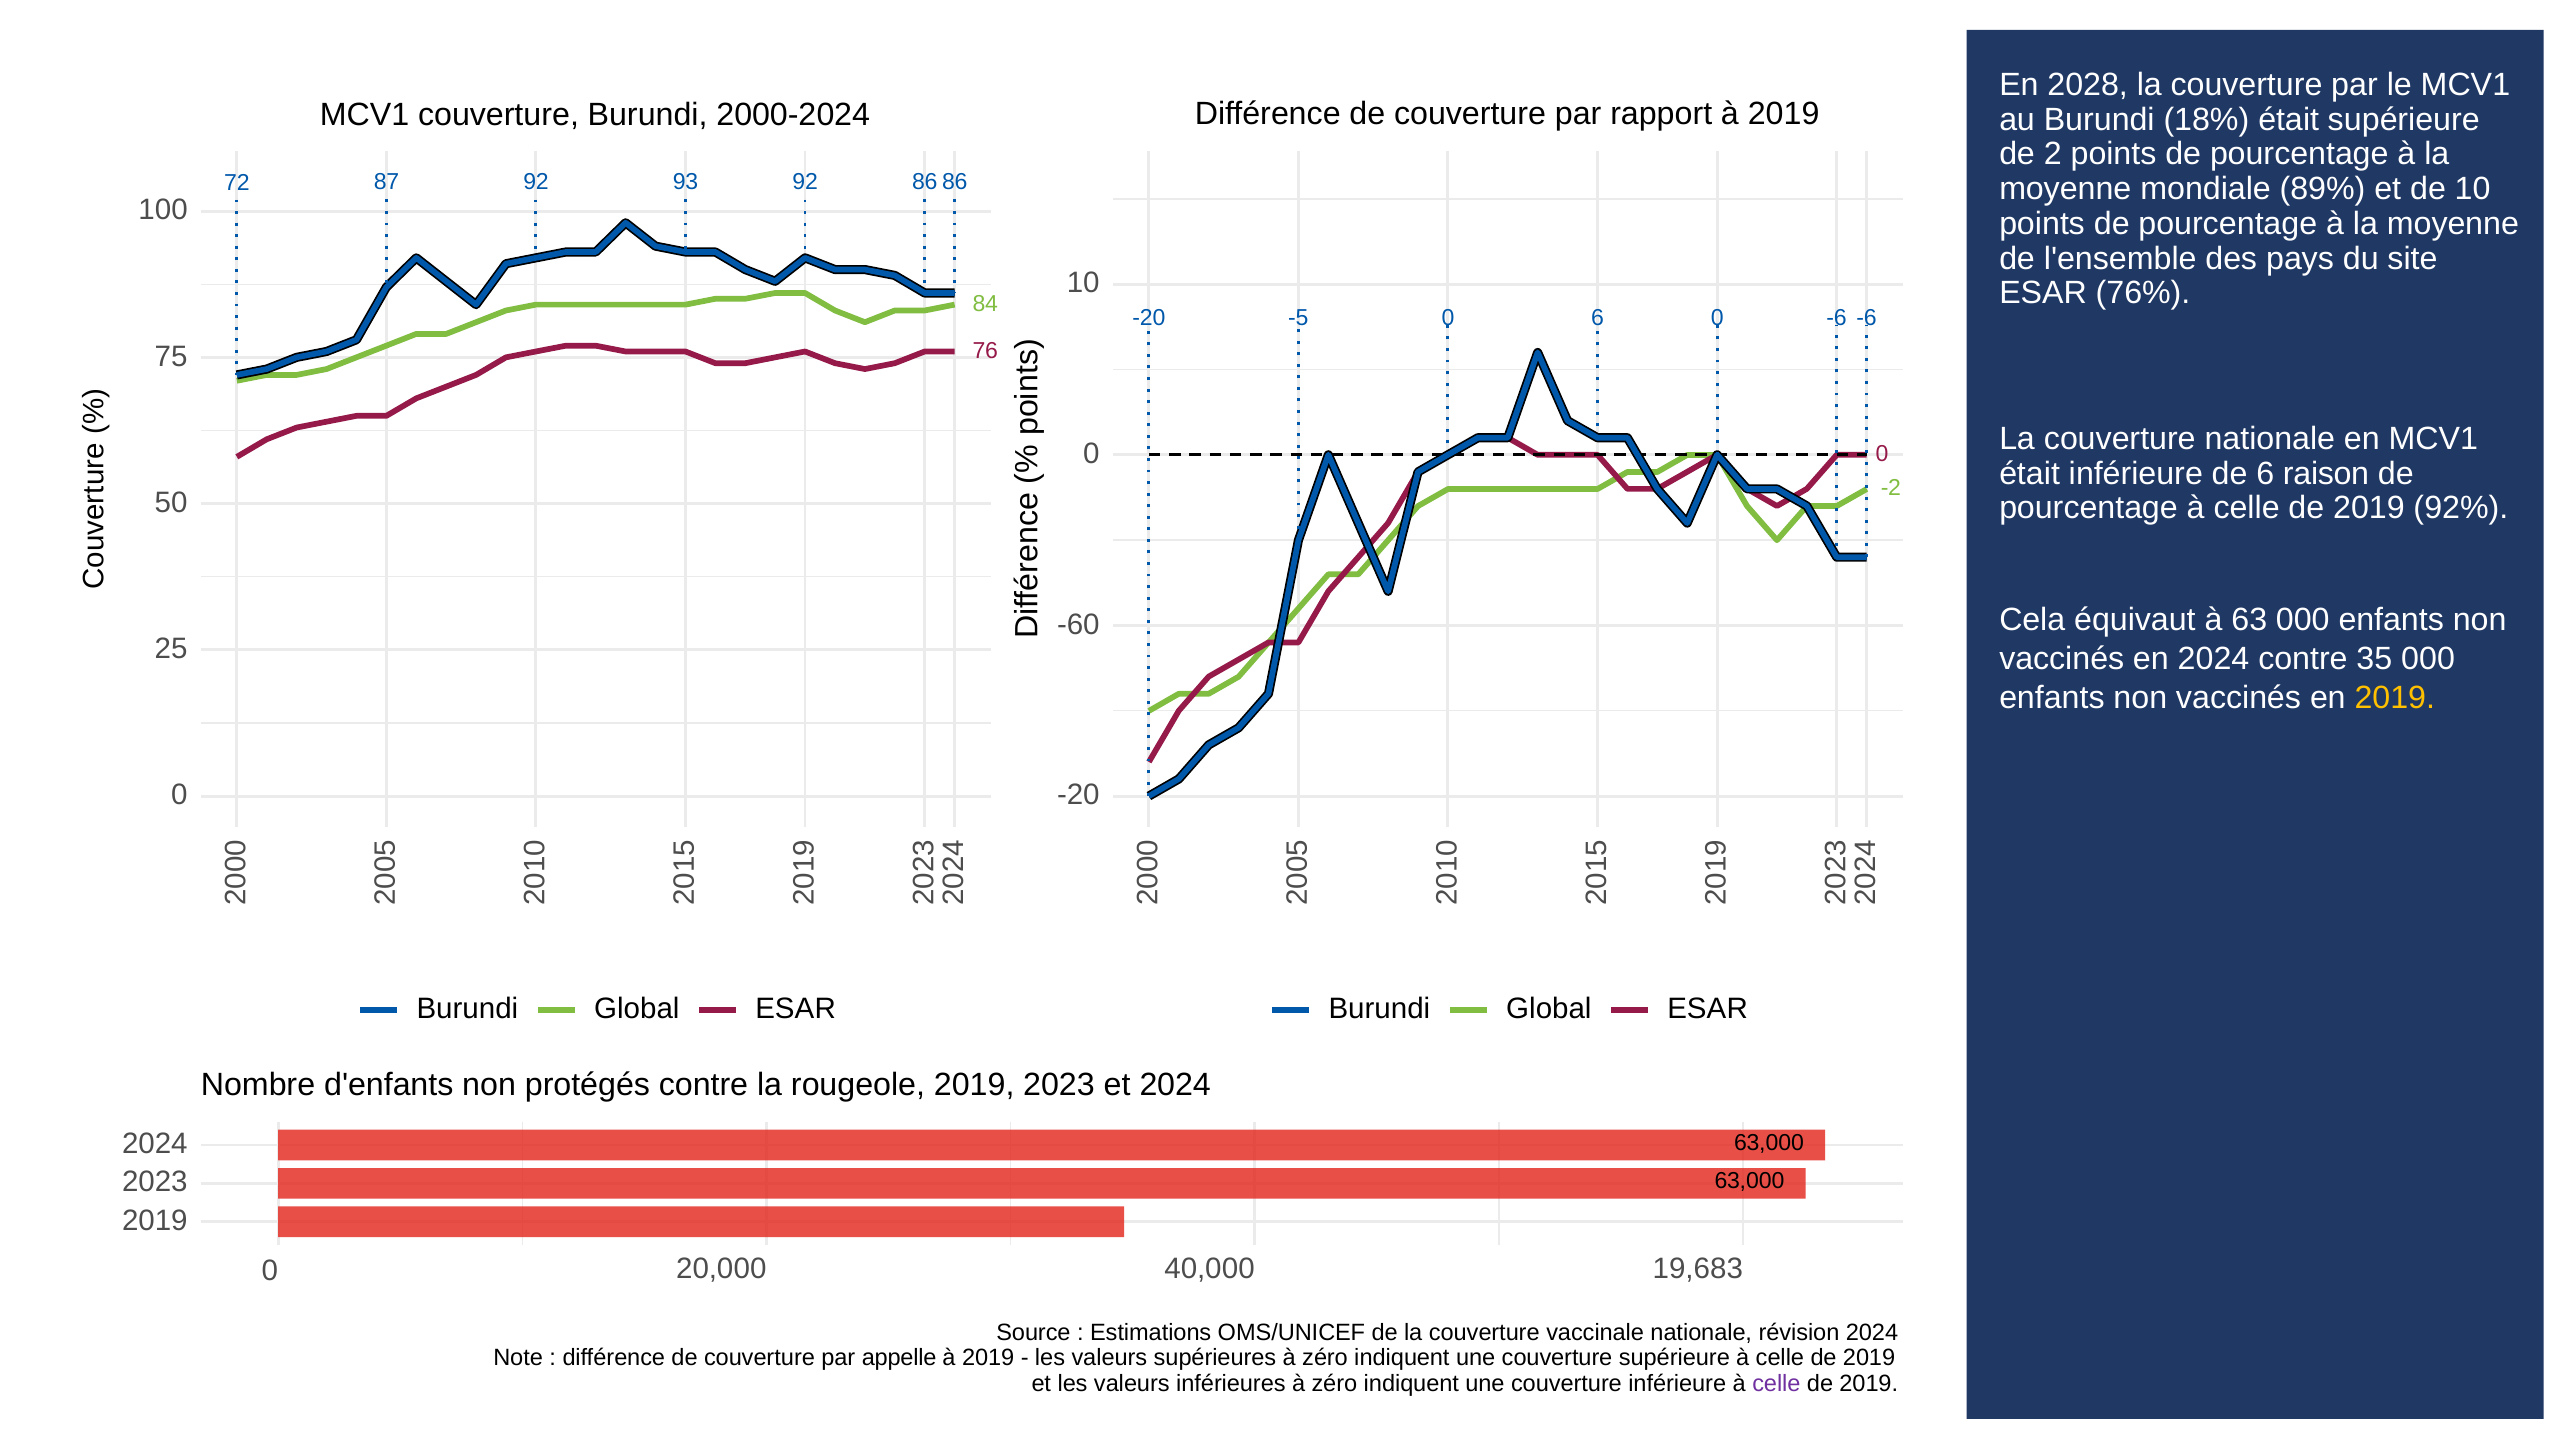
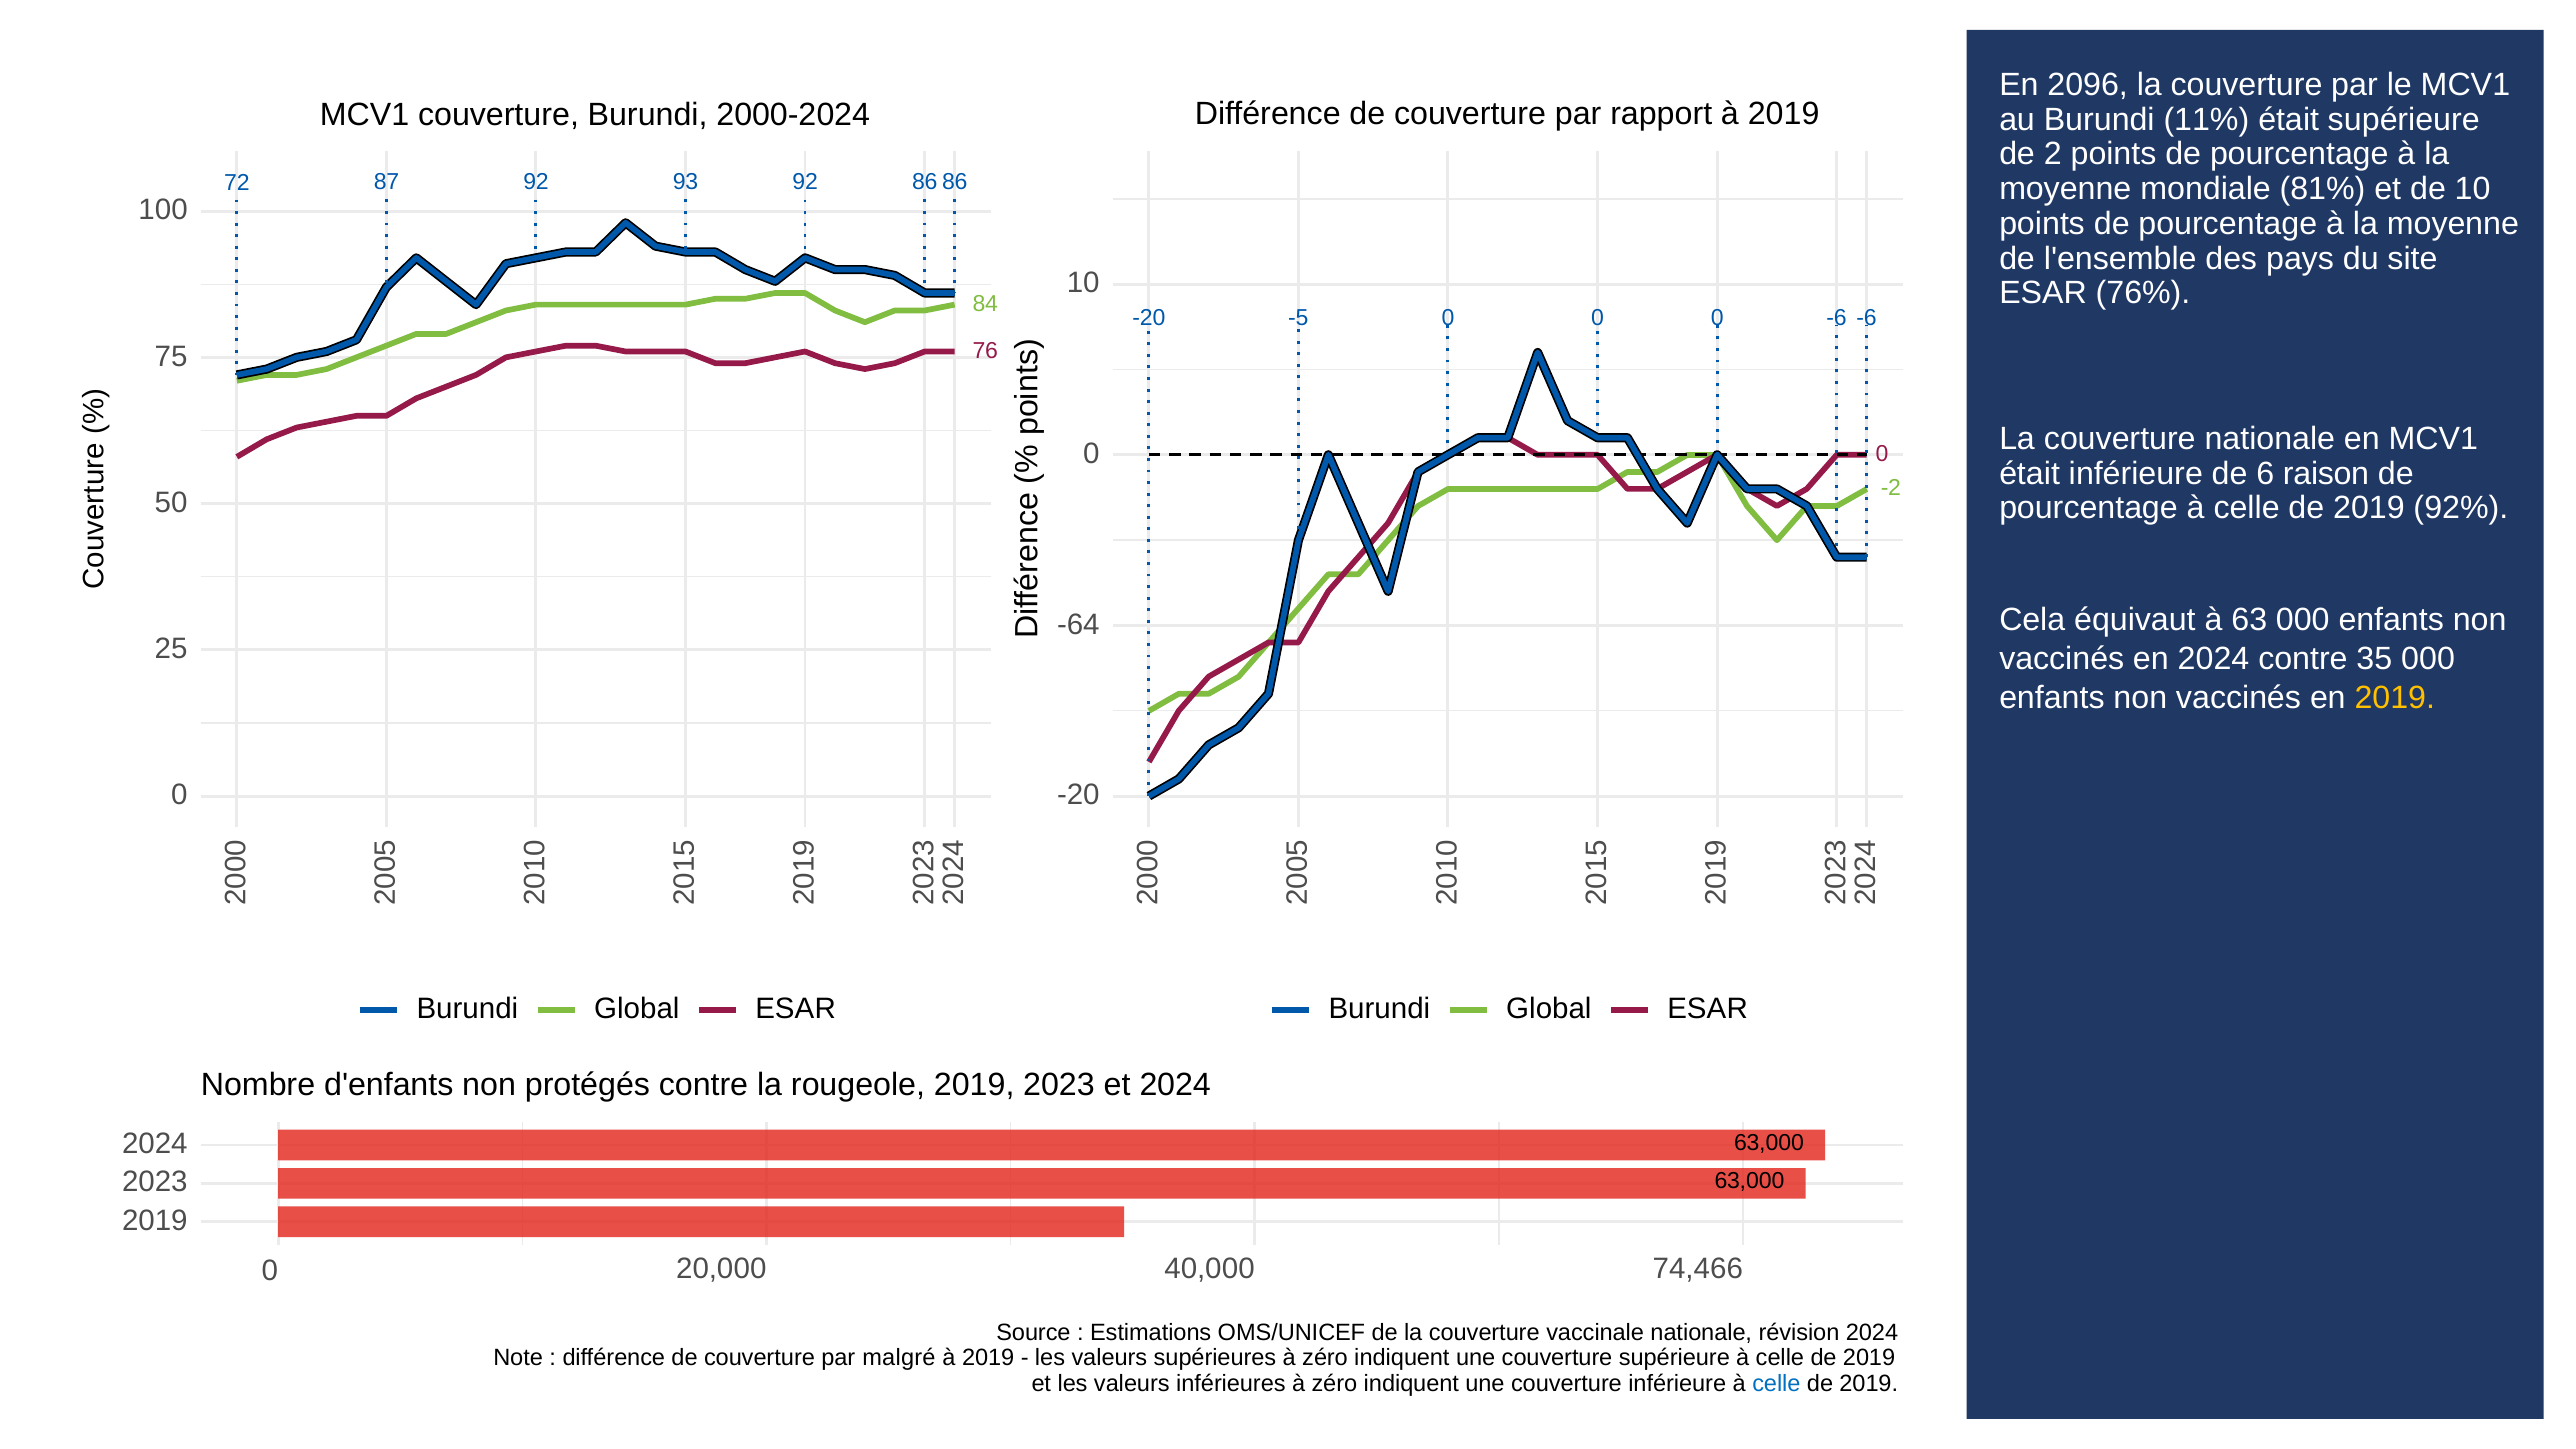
2028: 2028 -> 2096 (2088, 85)
18%: 18% -> 11% (2206, 119)
89%: 89% -> 81% (2323, 189)
-5 0 6: 6 -> 0 (1598, 318)
-60: -60 -> -64 (1078, 624)
19,683: 19,683 -> 74,466 (1698, 1269)
appelle: appelle -> malgré (899, 1358)
celle colour: purple -> blue (1776, 1384)
